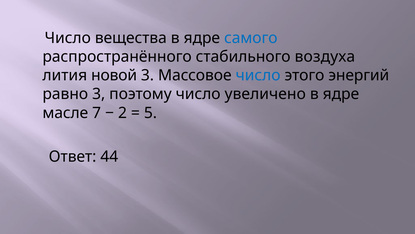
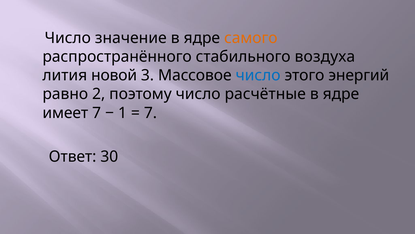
вещества: вещества -> значение (131, 38)
самого colour: blue -> orange (251, 38)
равно 3: 3 -> 2 (99, 94)
увеличено: увеличено -> расчётные (265, 94)
масле: масле -> имеет (65, 113)
2: 2 -> 1 (122, 113)
5: 5 -> 7 (150, 113)
44: 44 -> 30 (109, 156)
